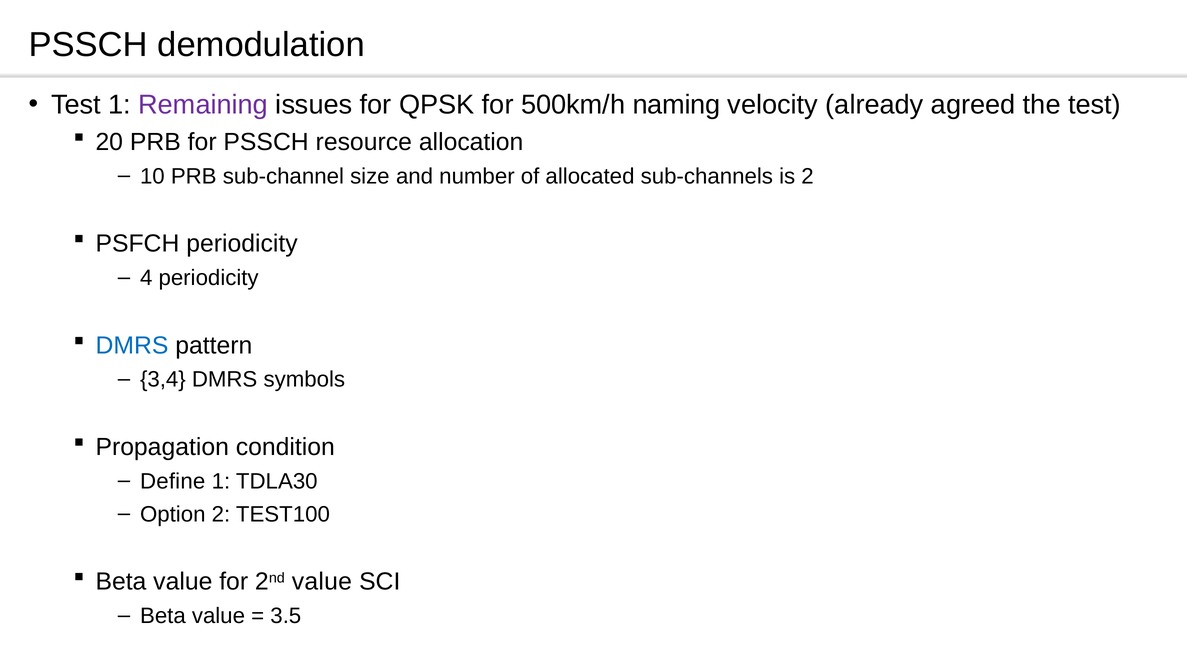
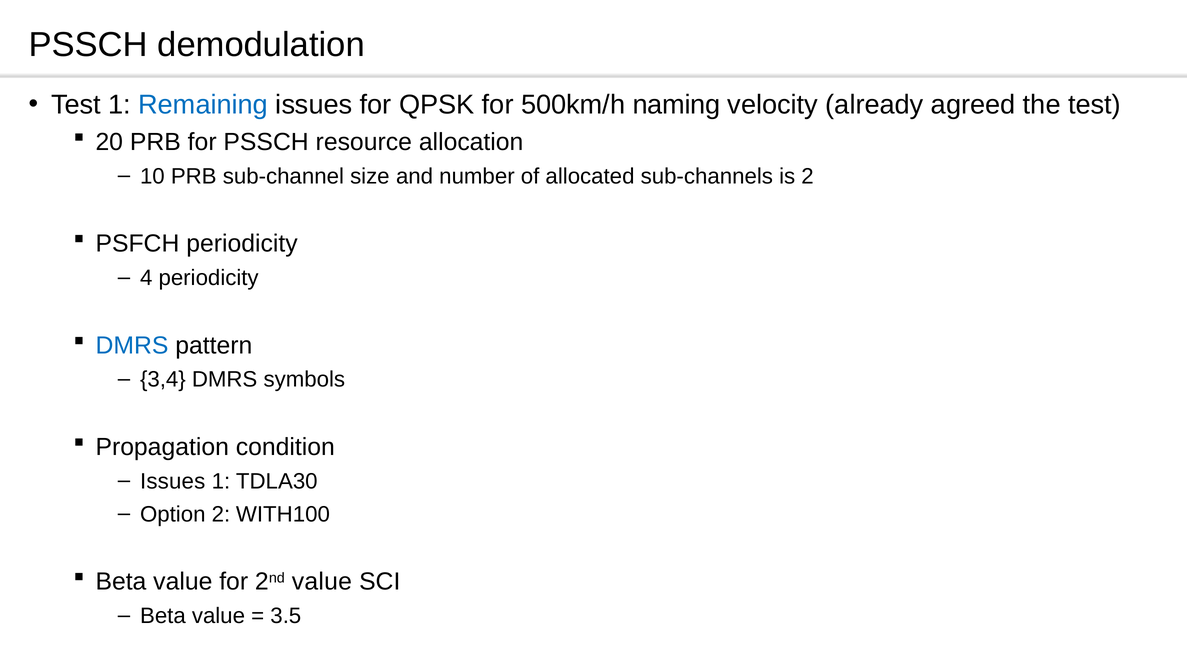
Remaining colour: purple -> blue (203, 105)
Define: Define -> Issues (173, 481)
TEST100: TEST100 -> WITH100 (283, 514)
